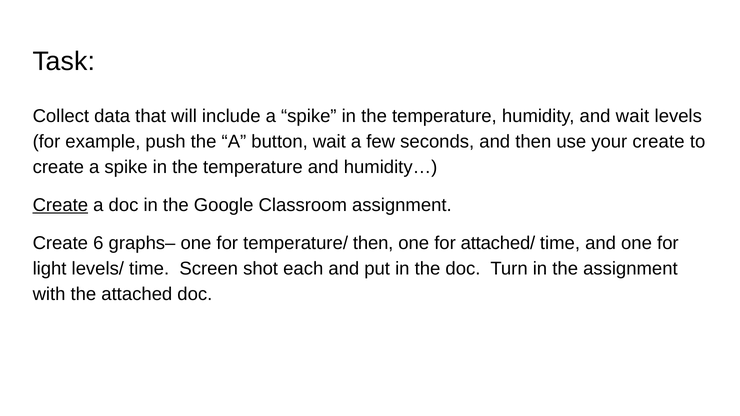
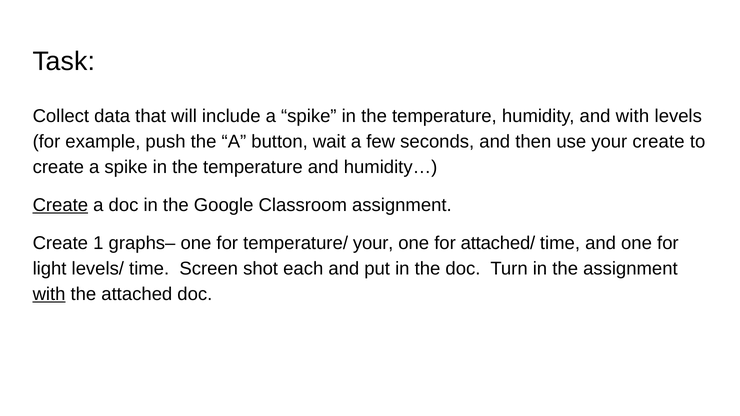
and wait: wait -> with (632, 116)
6: 6 -> 1 (98, 243)
temperature/ then: then -> your (373, 243)
with underline: none -> present (49, 294)
